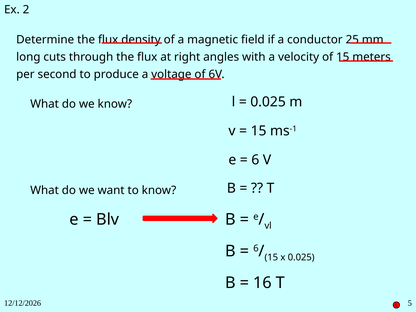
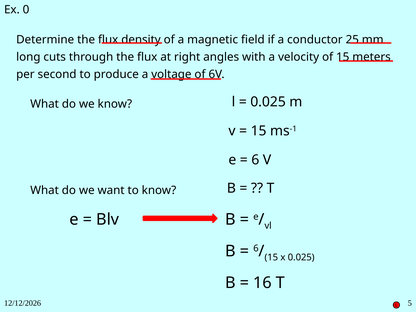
2: 2 -> 0 (26, 10)
